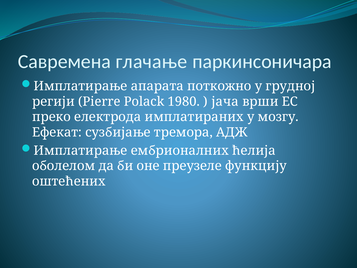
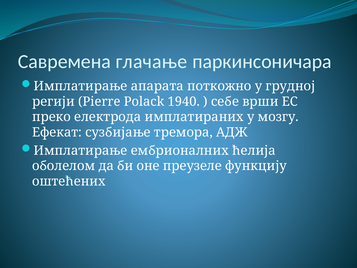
1980: 1980 -> 1940 (184, 101)
јача: јача -> себе (225, 101)
